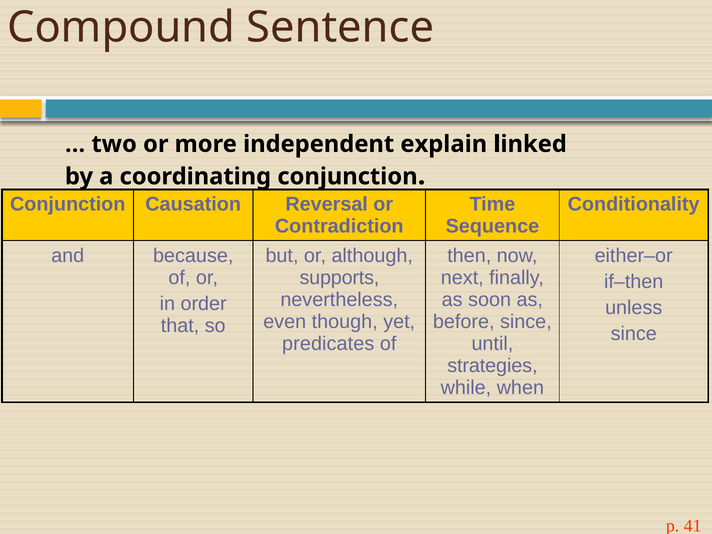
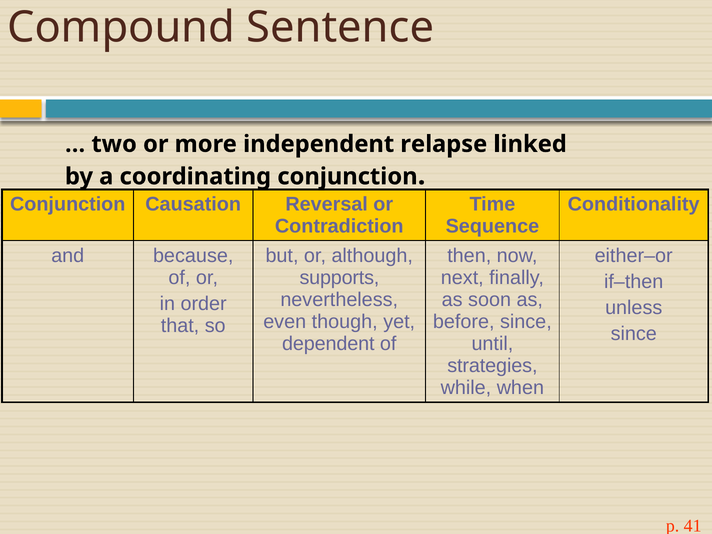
explain: explain -> relapse (444, 144)
predicates: predicates -> dependent (328, 344)
